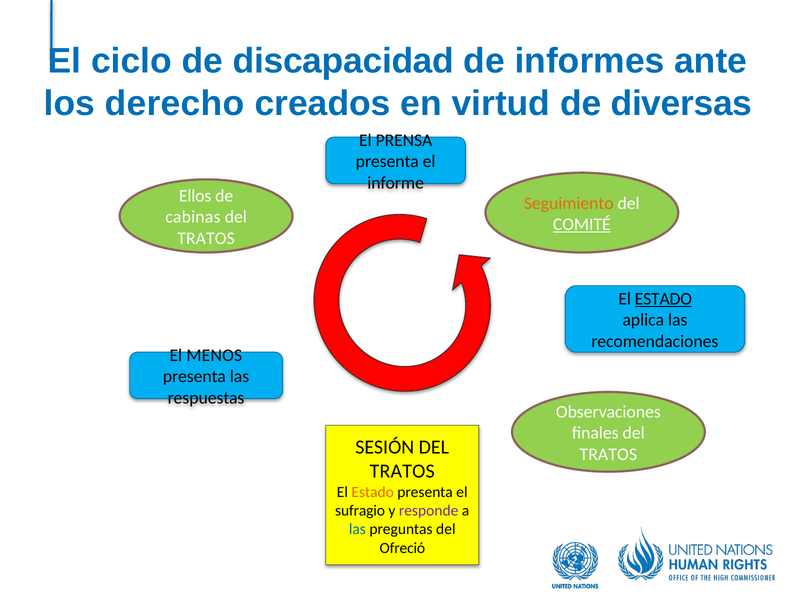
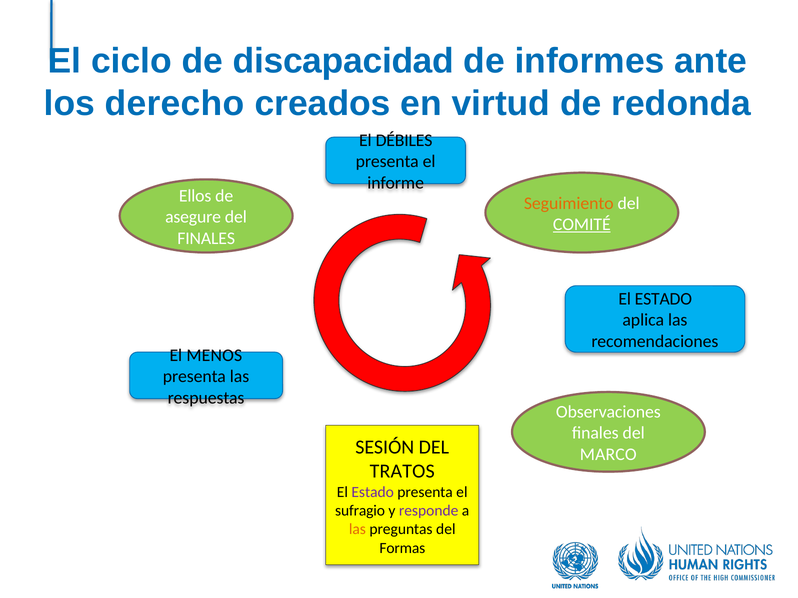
diversas: diversas -> redonda (681, 104)
PRENSA: PRENSA -> DÉBILES (404, 140)
cabinas: cabinas -> asegure (193, 217)
TRATOS: TRATOS -> FINALES (206, 239)
ESTADO underline: present -> none (663, 299)
TRATOS: TRATOS -> MARCO (608, 455)
Estado colour: orange -> purple (373, 492)
las colour: blue -> orange (357, 530)
Ofreció: Ofreció -> Formas (402, 548)
